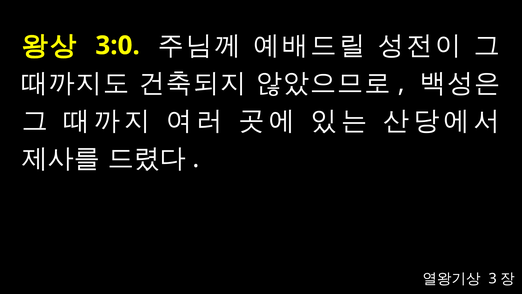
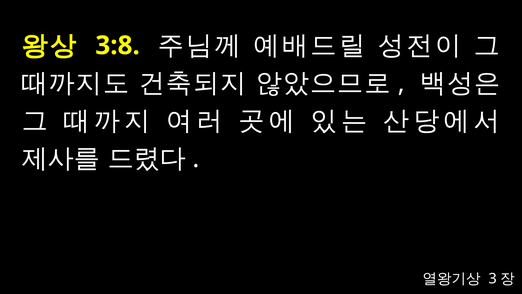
3:0: 3:0 -> 3:8 (118, 45)
